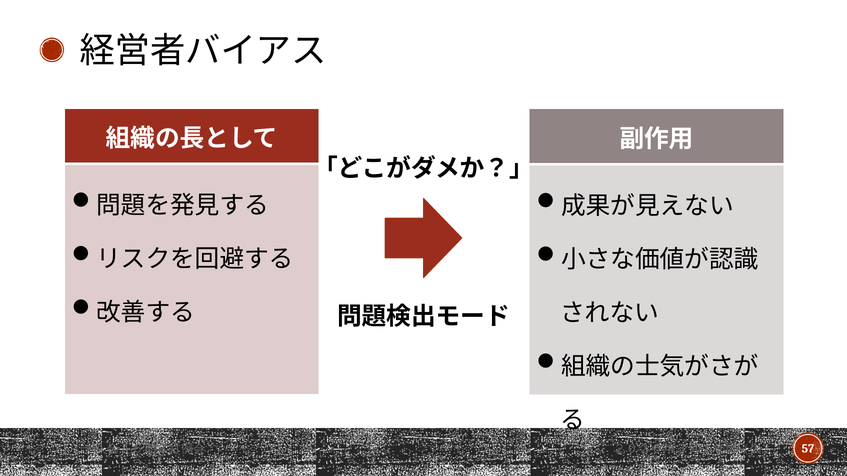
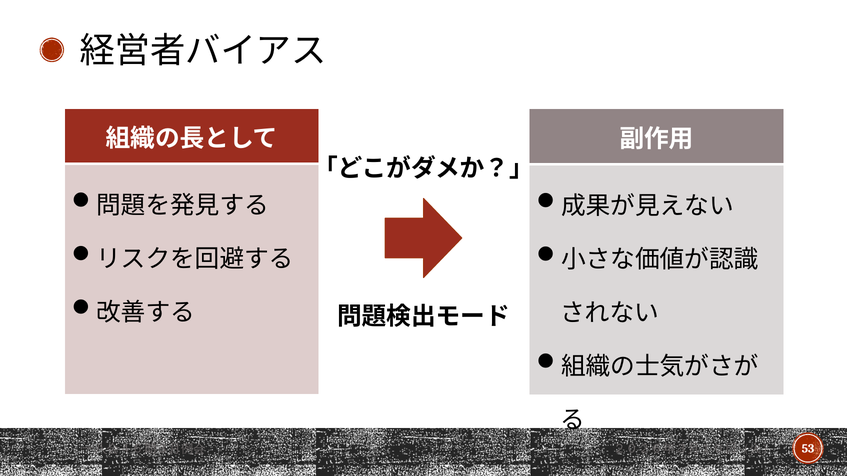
57: 57 -> 53 (808, 449)
